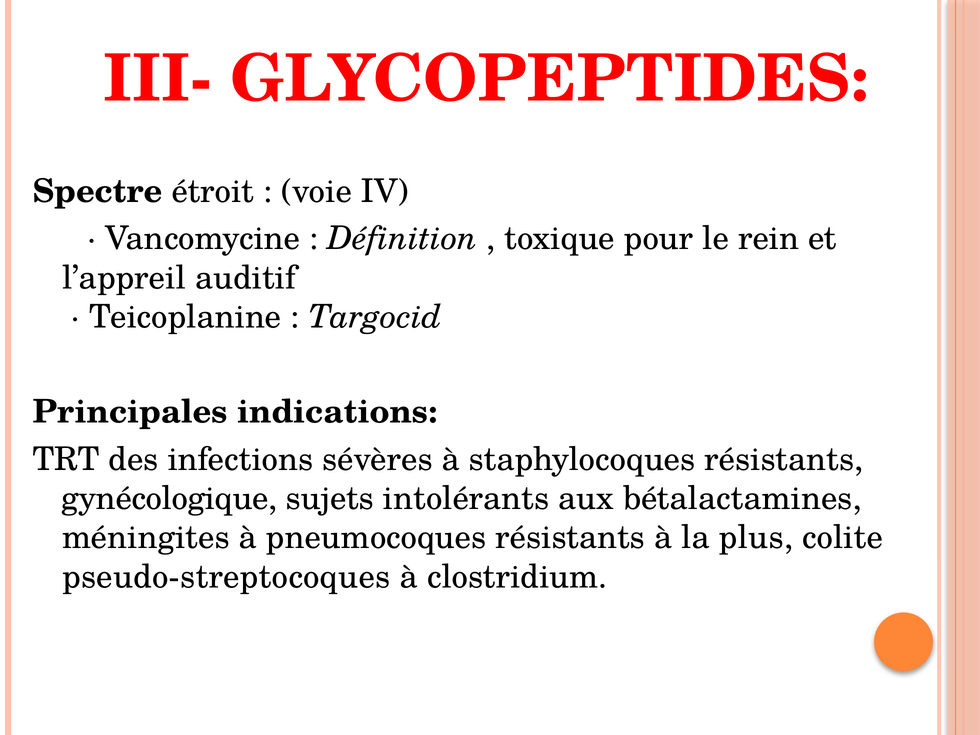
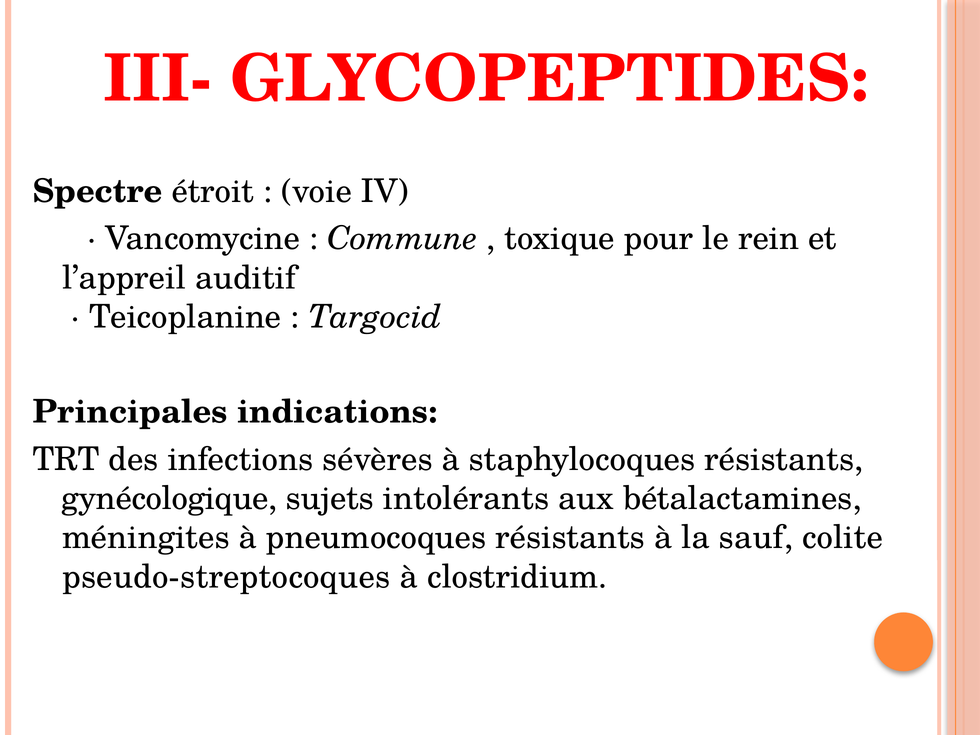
Définition: Définition -> Commune (402, 239)
plus: plus -> sauf (756, 538)
